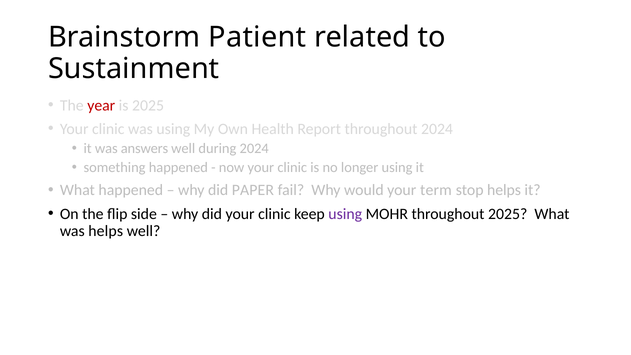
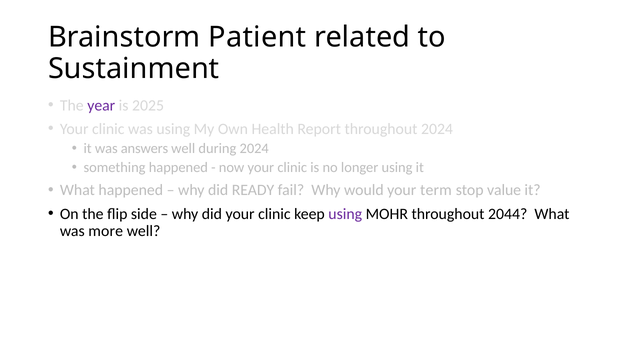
year colour: red -> purple (101, 105)
PAPER: PAPER -> READY (253, 190)
stop helps: helps -> value (504, 190)
throughout 2025: 2025 -> 2044 (508, 214)
was helps: helps -> more (106, 231)
